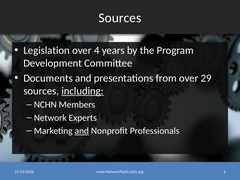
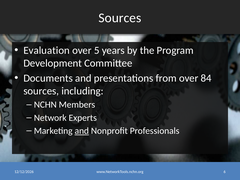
Legislation: Legislation -> Evaluation (47, 50)
4: 4 -> 5 (97, 50)
29: 29 -> 84 (206, 78)
including underline: present -> none (82, 91)
